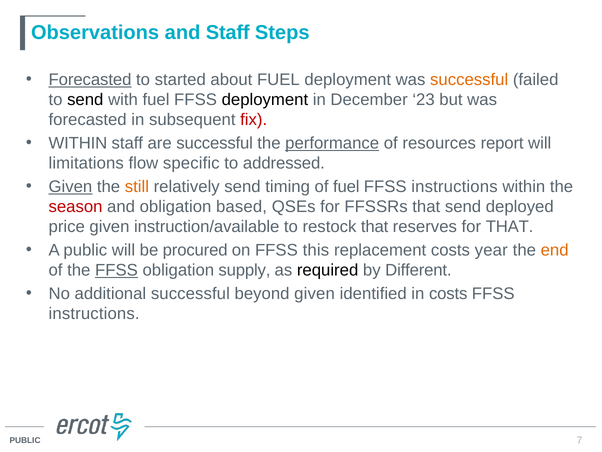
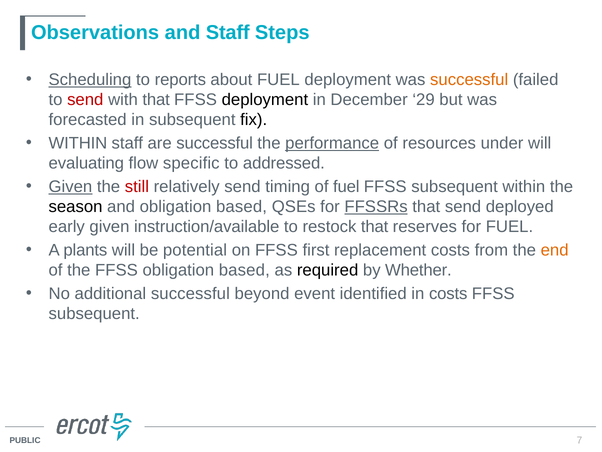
Forecasted: Forecasted -> Scheduling (90, 79)
started: started -> reports (180, 79)
send colour: black -> red (85, 99)
with fuel: fuel -> that (156, 99)
23: 23 -> 29 (424, 99)
fix colour: red -> black (254, 120)
report: report -> under (502, 143)
limitations: limitations -> evaluating (86, 163)
still colour: orange -> red (137, 186)
instructions: instructions -> subsequent (455, 186)
season colour: red -> black (76, 207)
FFSSRs underline: none -> present (376, 207)
price: price -> early (67, 227)
for THAT: THAT -> FUEL (509, 227)
A public: public -> plants (85, 250)
procured: procured -> potential (195, 250)
this: this -> first (316, 250)
year: year -> from (491, 250)
FFSS underline: present -> none (116, 270)
supply: supply -> based (244, 270)
Different: Different -> Whether (418, 270)
beyond given: given -> event (315, 294)
instructions: instructions -> subsequent (94, 314)
